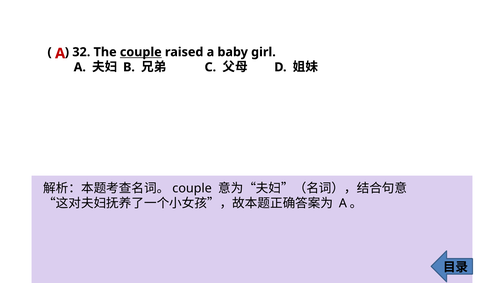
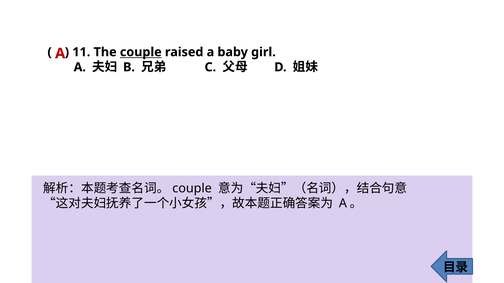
32: 32 -> 11 (81, 52)
